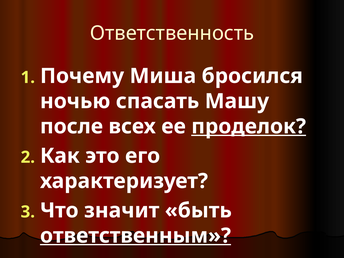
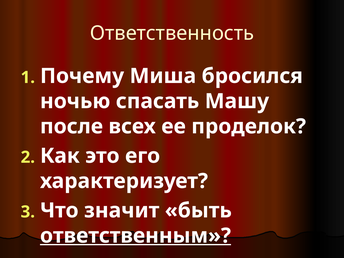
проделок underline: present -> none (249, 126)
